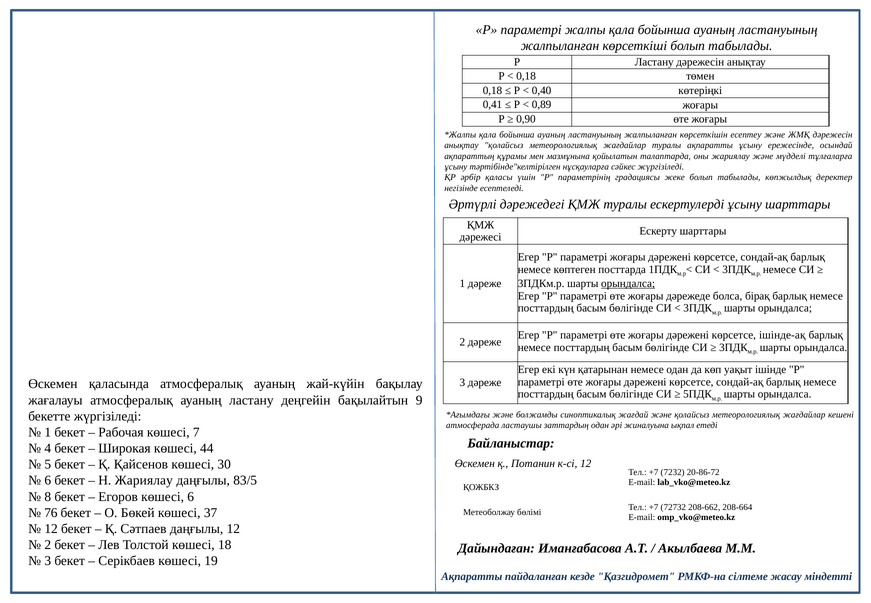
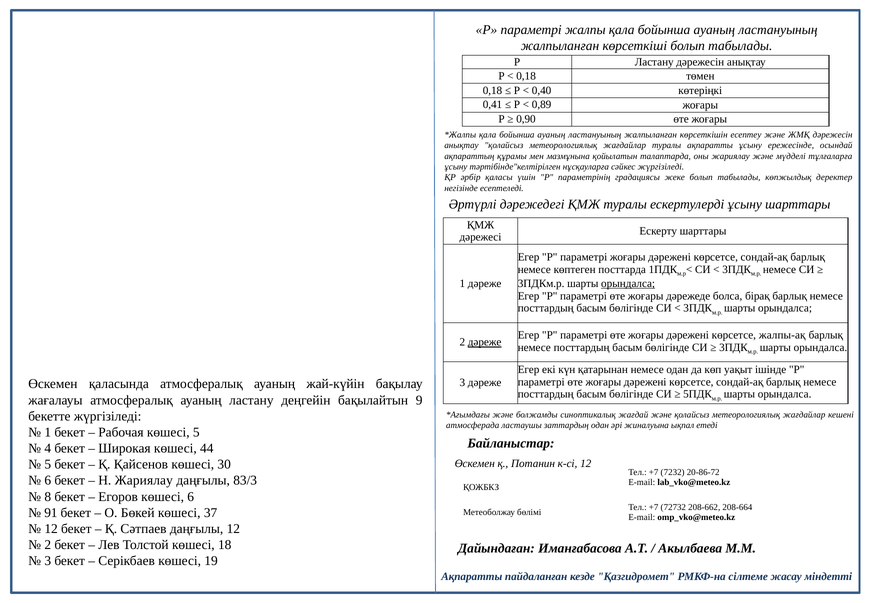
ішінде-ақ: ішінде-ақ -> жалпы-ақ (782, 335)
дәреже underline: none -> present (485, 342)
көшесі 7: 7 -> 5 (196, 432)
83/5: 83/5 -> 83/3 (245, 481)
76: 76 -> 91 (51, 513)
